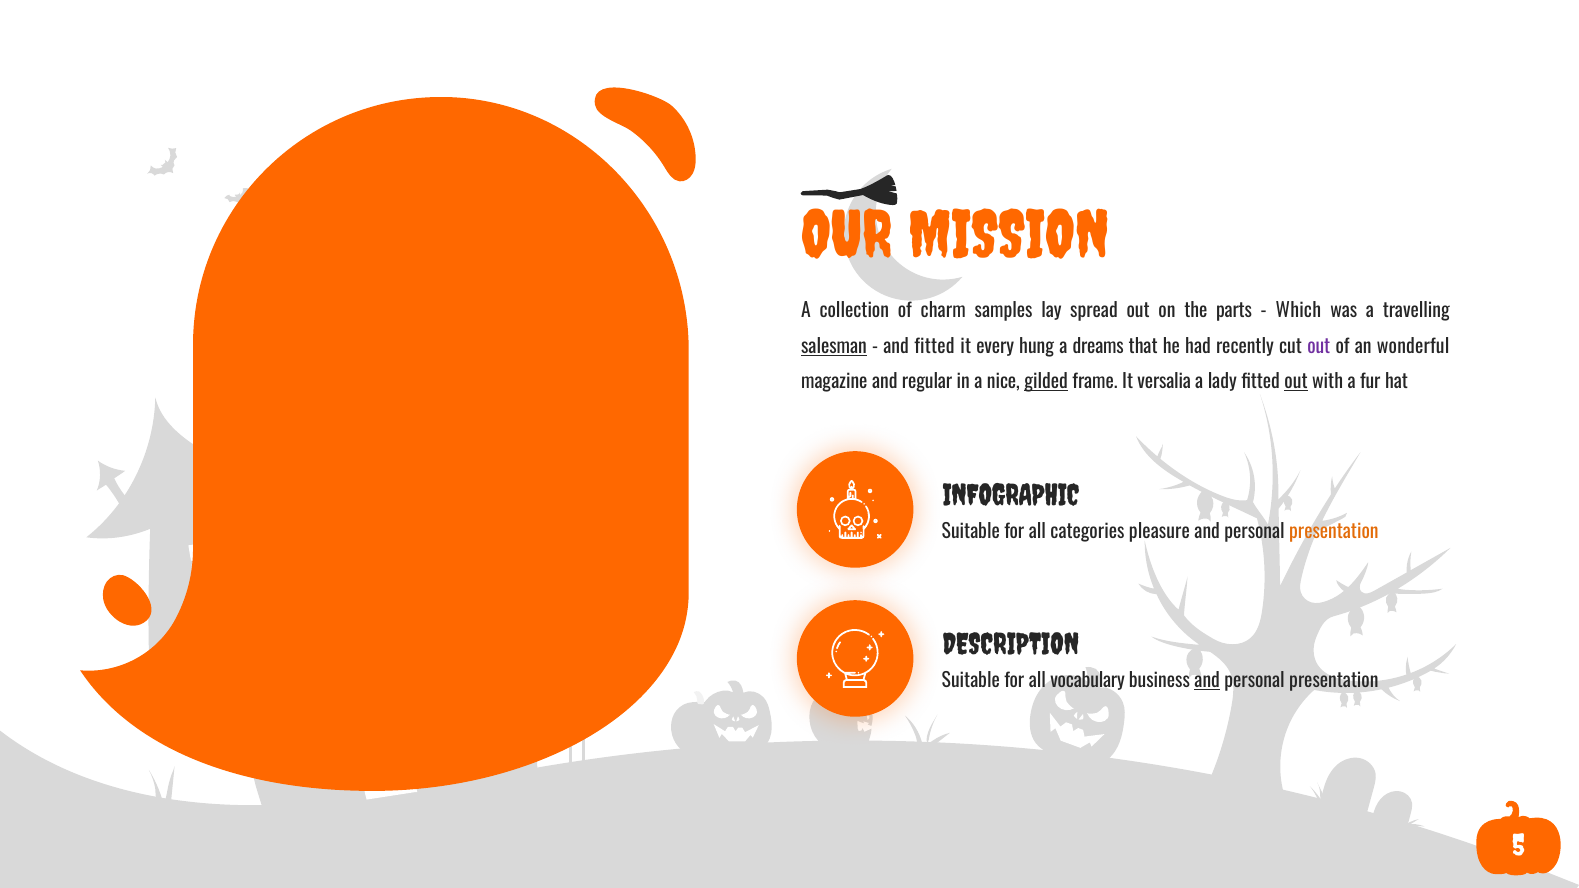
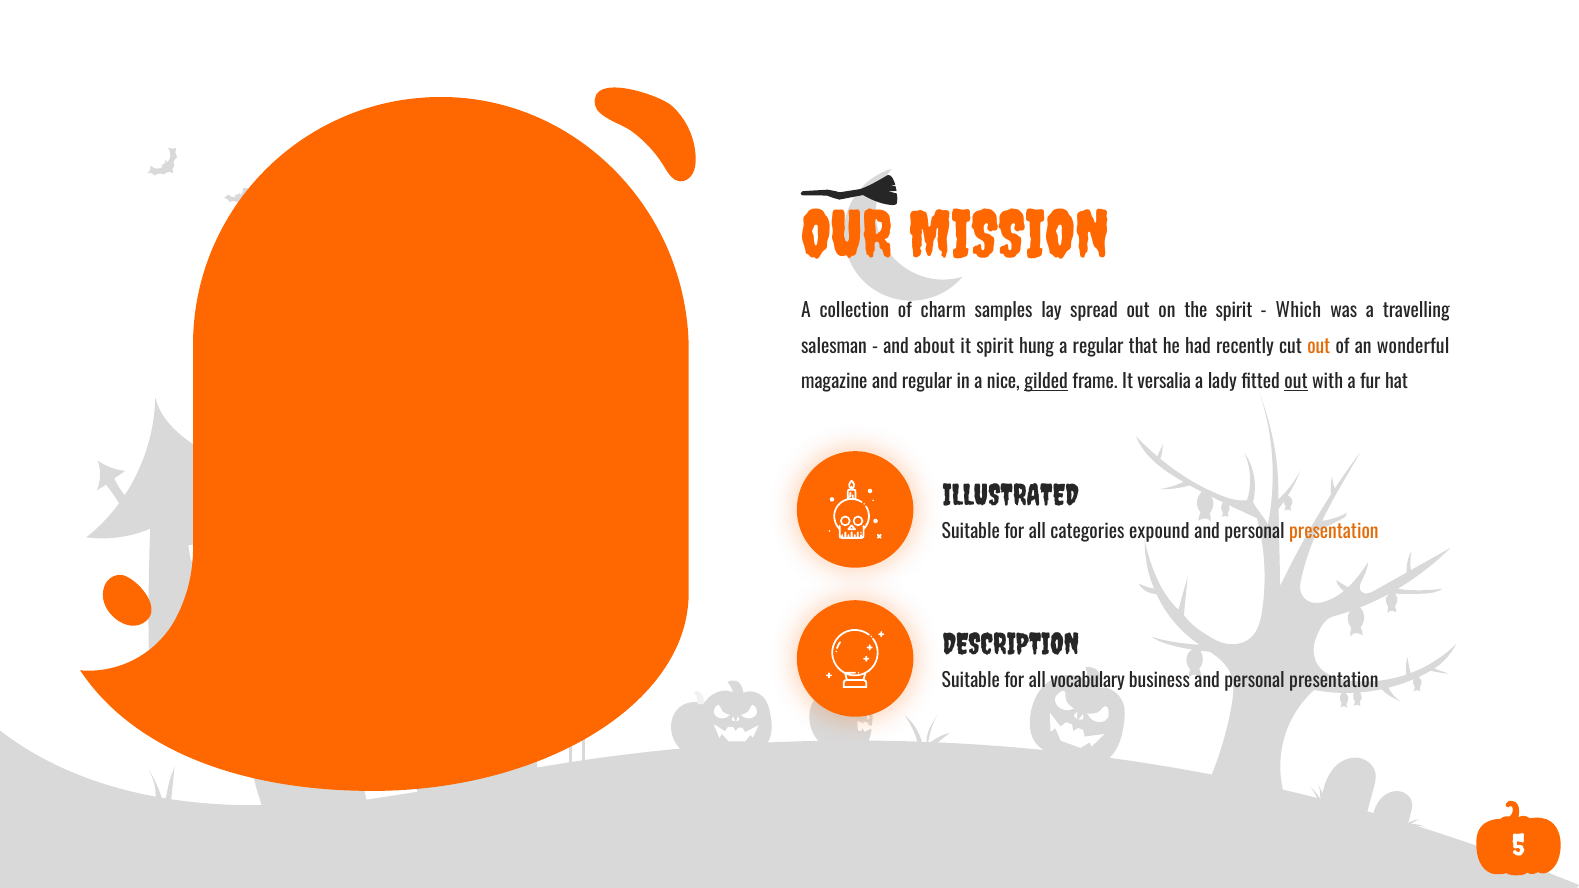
the parts: parts -> spirit (1234, 311)
salesman underline: present -> none (834, 347)
and fitted: fitted -> about (935, 347)
it every: every -> spirit (995, 347)
a dreams: dreams -> regular (1098, 347)
out colour: purple -> orange (1319, 347)
INFOGRAPHIC: INFOGRAPHIC -> ILLUSTRATED (1011, 496)
pleasure: pleasure -> expound (1159, 532)
and underline: present -> none (1207, 681)
